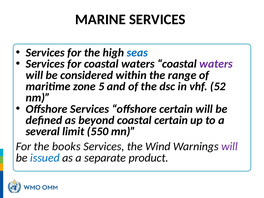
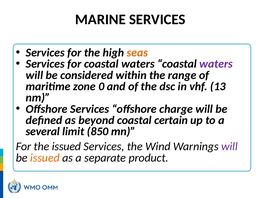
seas colour: blue -> orange (137, 53)
5: 5 -> 0 (101, 86)
52: 52 -> 13 (218, 86)
offshore certain: certain -> charge (176, 109)
550: 550 -> 850 (98, 132)
the books: books -> issued (66, 146)
issued colour: blue -> orange (45, 158)
